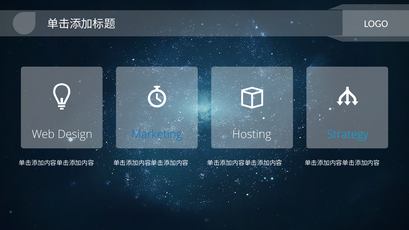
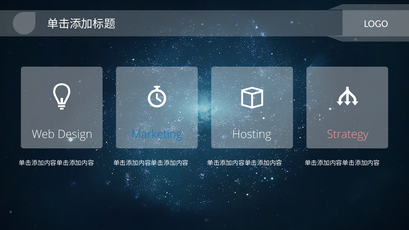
Strategy colour: light blue -> pink (348, 134)
